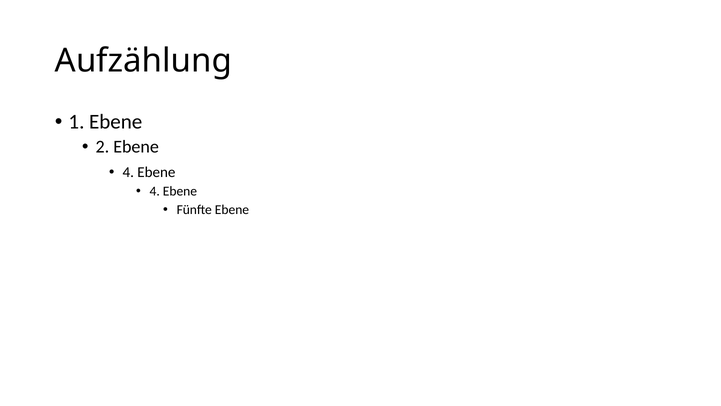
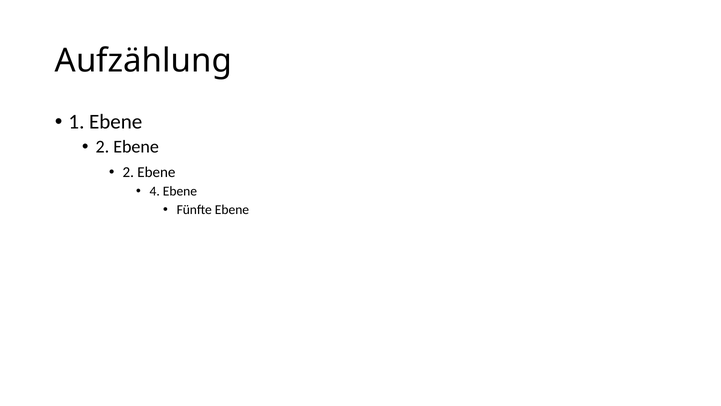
4: 4 -> 2 (128, 172)
